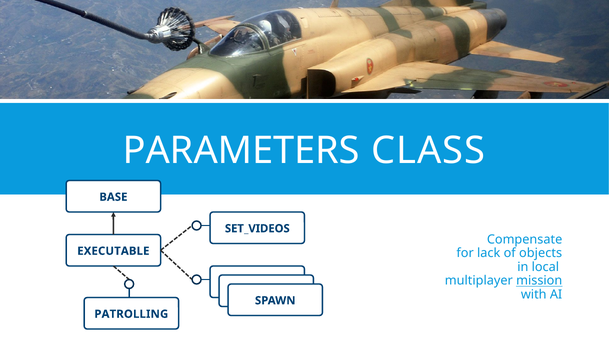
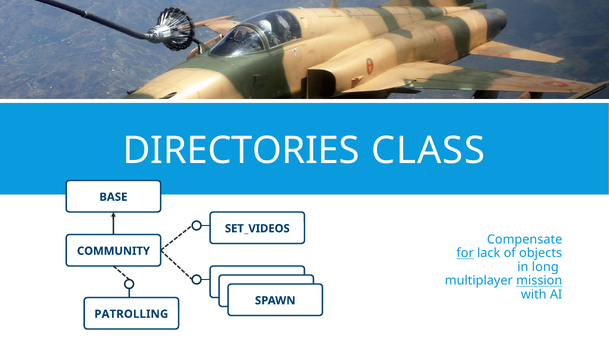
PARAMETERS: PARAMETERS -> DIRECTORIES (241, 151)
EXECUTABLE: EXECUTABLE -> COMMUNITY (113, 251)
for underline: none -> present (465, 253)
local: local -> long (545, 267)
